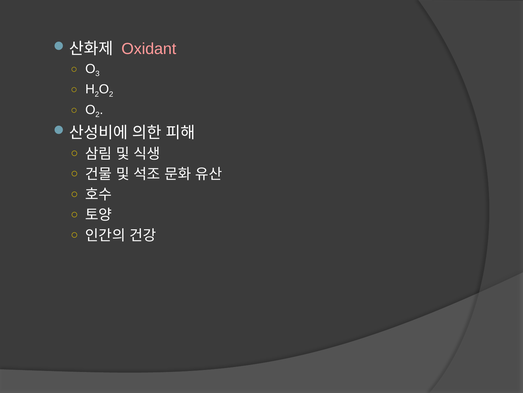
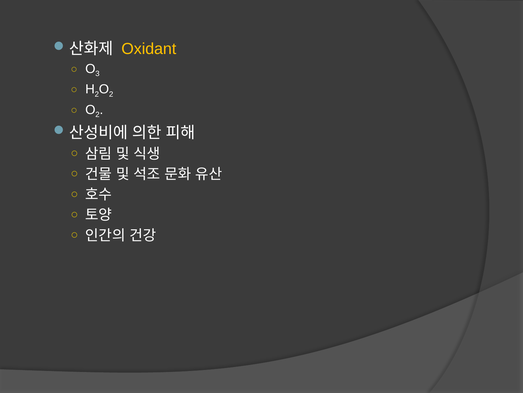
Oxidant colour: pink -> yellow (149, 49)
